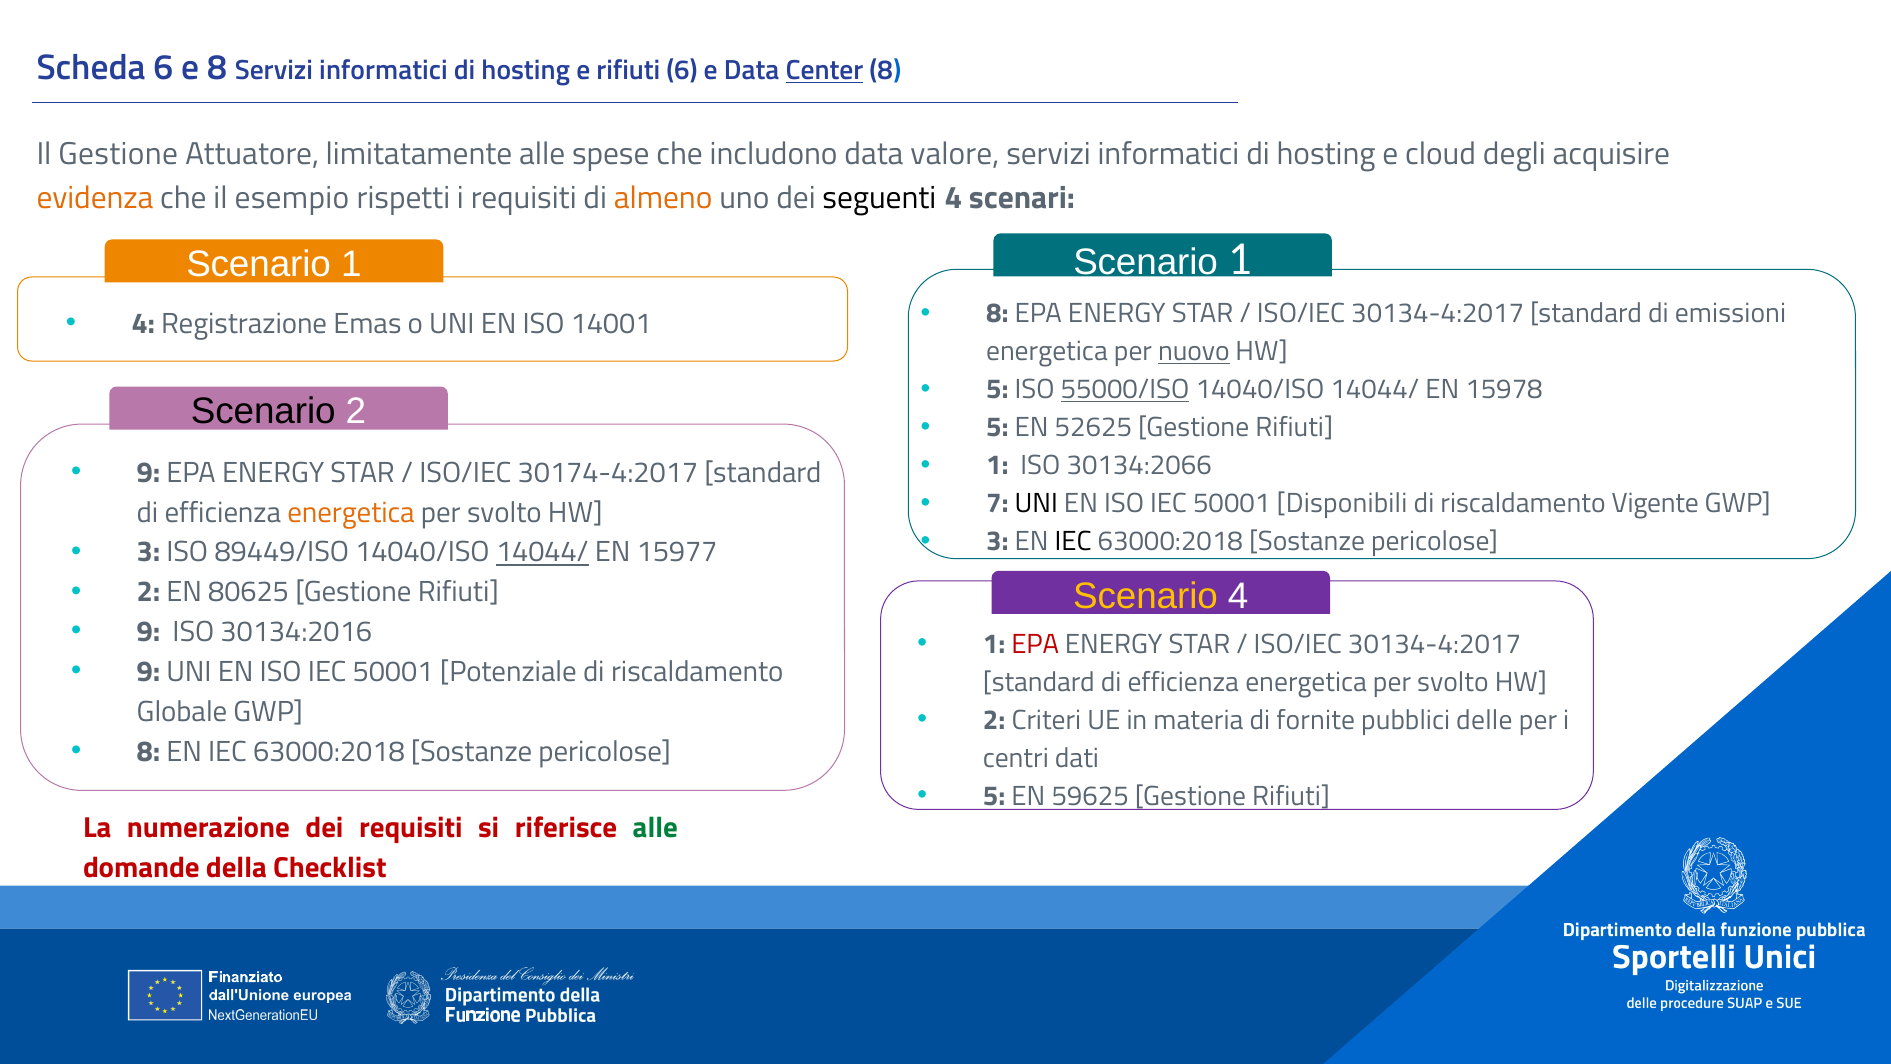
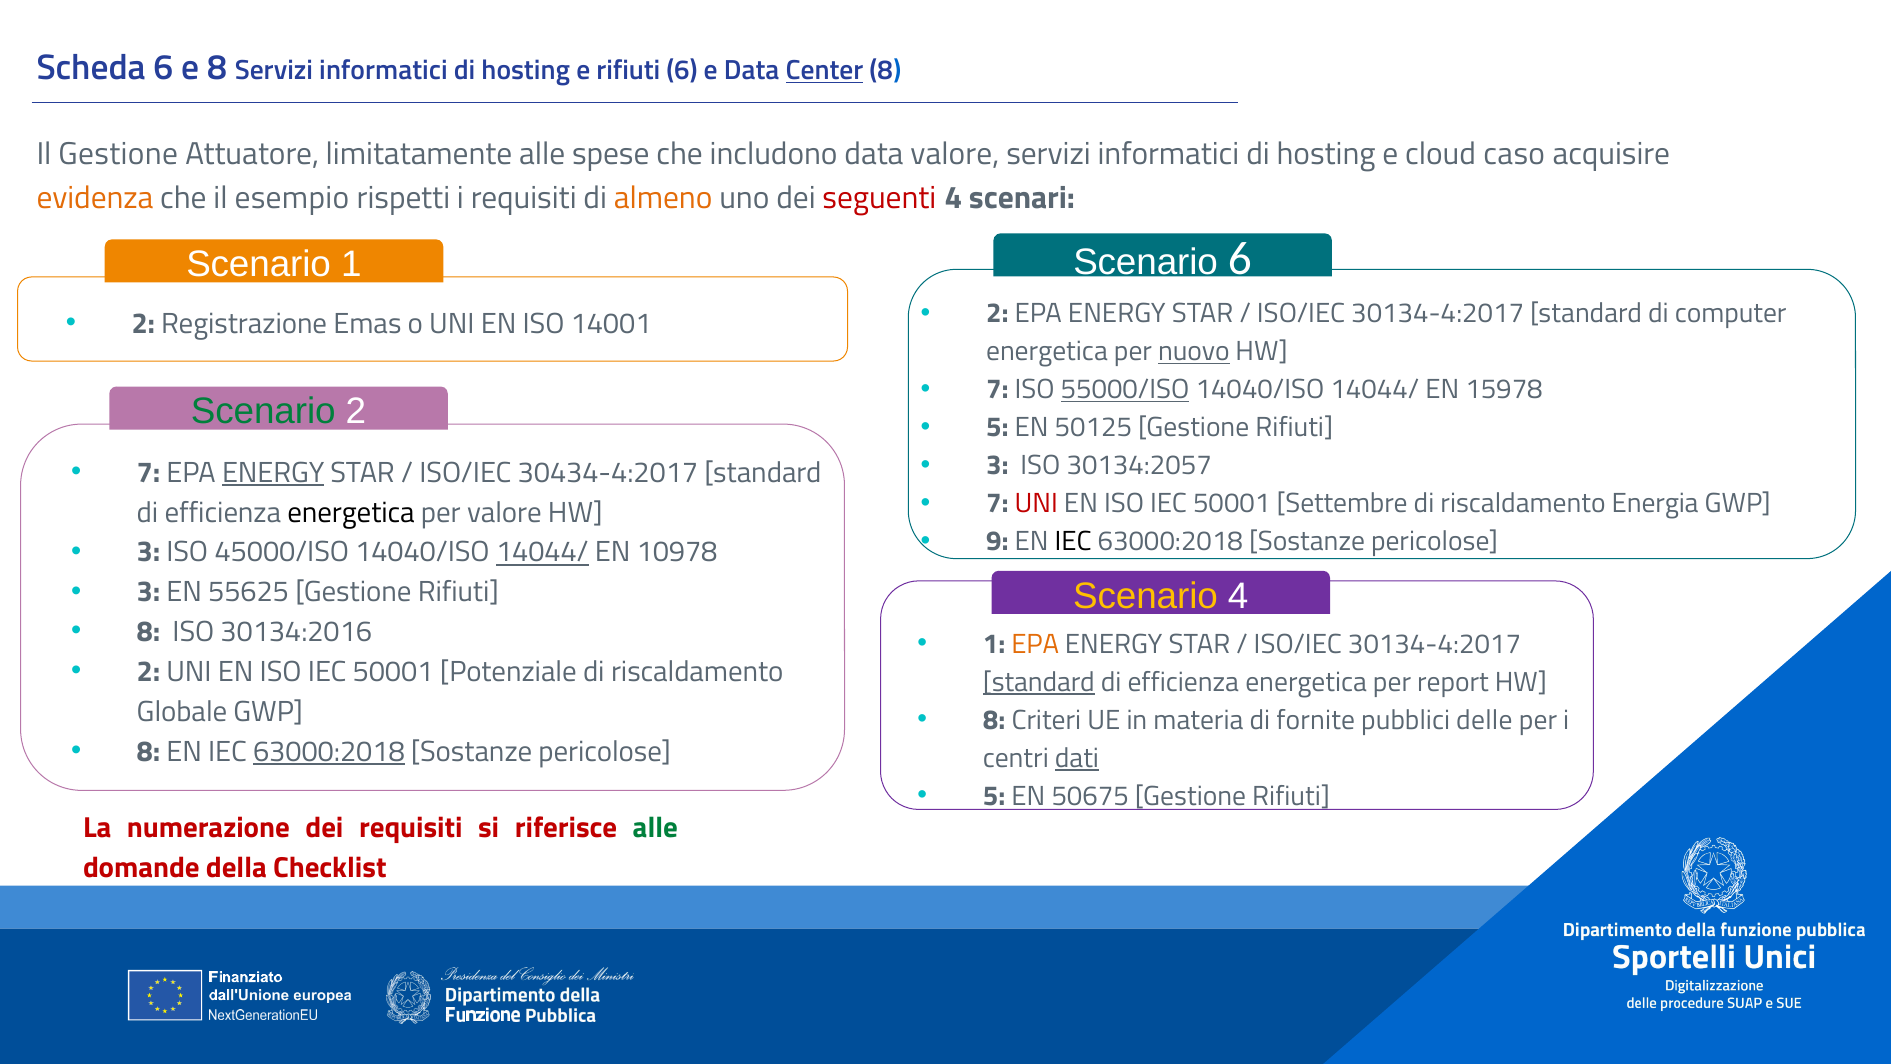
degli: degli -> caso (1514, 154)
seguenti colour: black -> red (879, 198)
1: 1 -> 6 (1240, 259)
8: 8 -> 2 (997, 313)
emissioni: emissioni -> computer (1731, 313)
4: 4 -> 2 (143, 324)
5: 5 -> 7 (997, 390)
Scenario colour: black -> green (263, 411)
52625: 52625 -> 50125 (1093, 428)
1: 1 -> 3 (997, 466)
30134:2066: 30134:2066 -> 30134:2057 (1139, 466)
9: 9 -> 7 (149, 473)
ENERGY underline: none -> present (273, 473)
30174-4:2017: 30174-4:2017 -> 30434-4:2017 (608, 473)
UNI colour: black -> red (1036, 504)
Disponibili: Disponibili -> Settembre (1342, 504)
Vigente: Vigente -> Energia (1655, 504)
energetica colour: orange -> black (351, 512)
svolto: svolto -> valore (504, 512)
3: 3 -> 9 (997, 542)
89449/ISO: 89449/ISO -> 45000/ISO (282, 552)
15977: 15977 -> 10978 (677, 552)
2: 2 -> 3 (149, 592)
80625: 80625 -> 55625 (249, 592)
9: 9 -> 8 (149, 632)
EPA colour: red -> orange (1035, 644)
9: 9 -> 2 (149, 672)
standard underline: none -> present (1039, 682)
svolto: svolto -> report (1453, 682)
2: 2 -> 8 (994, 720)
63000:2018 underline: none -> present (329, 751)
dati underline: none -> present (1077, 758)
59625: 59625 -> 50675 (1090, 796)
